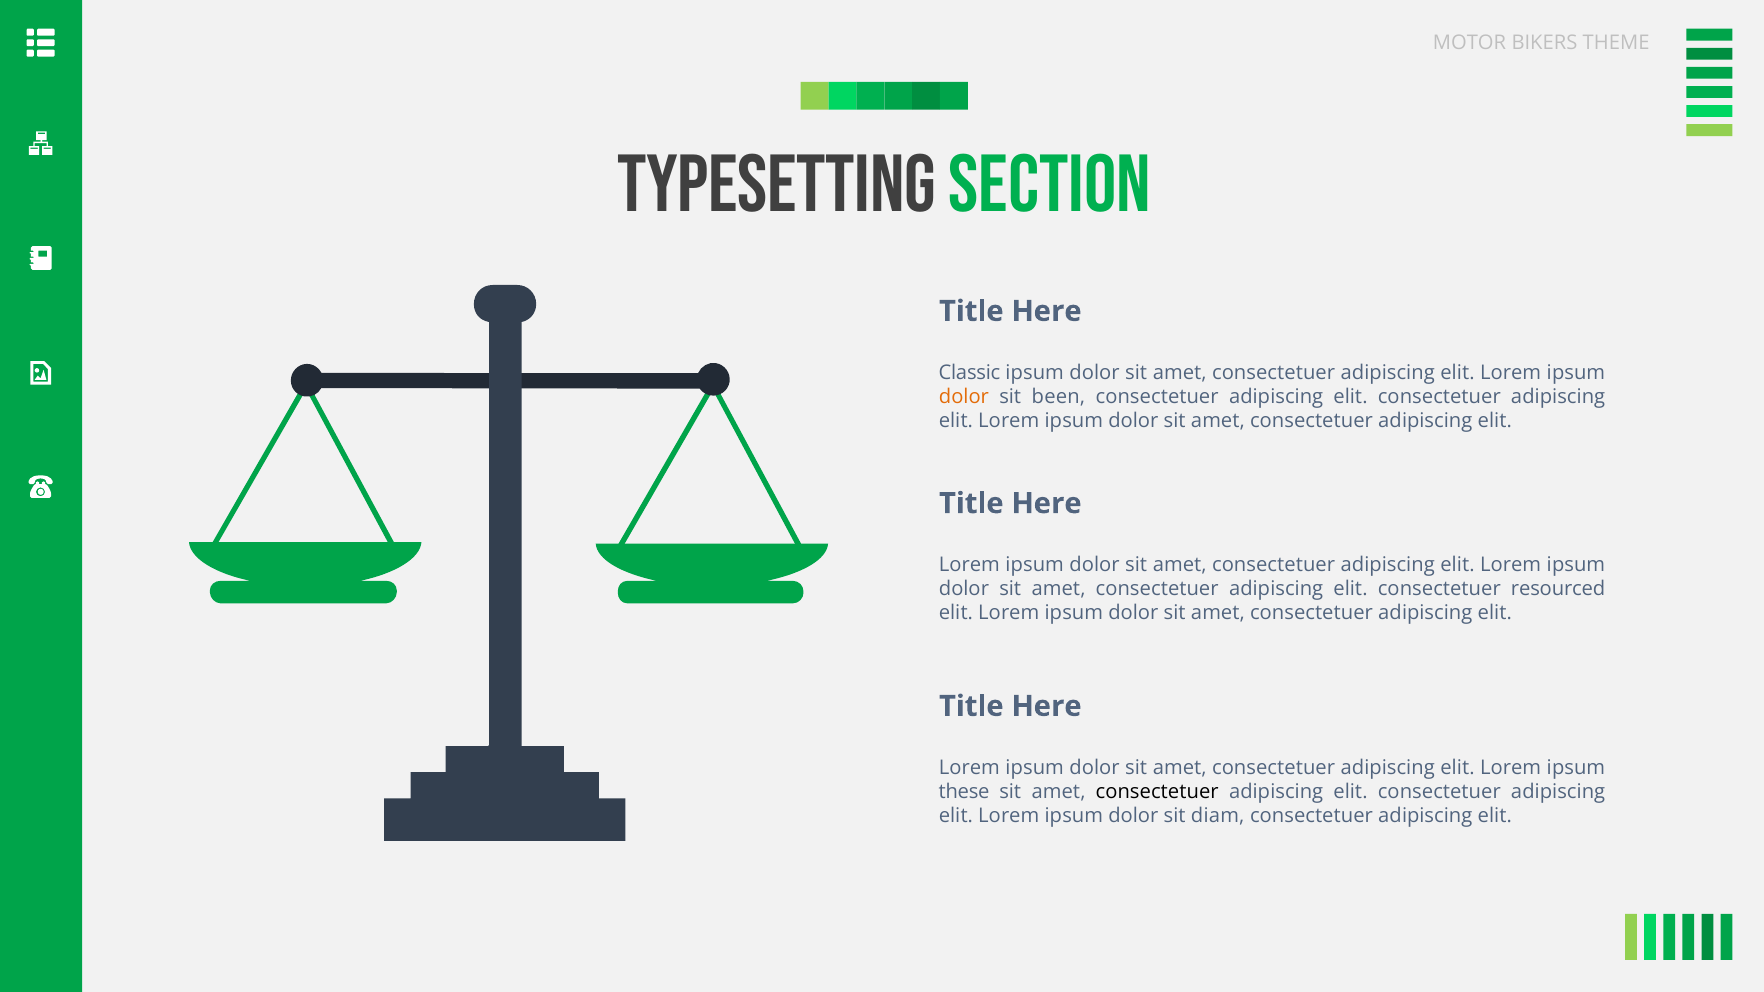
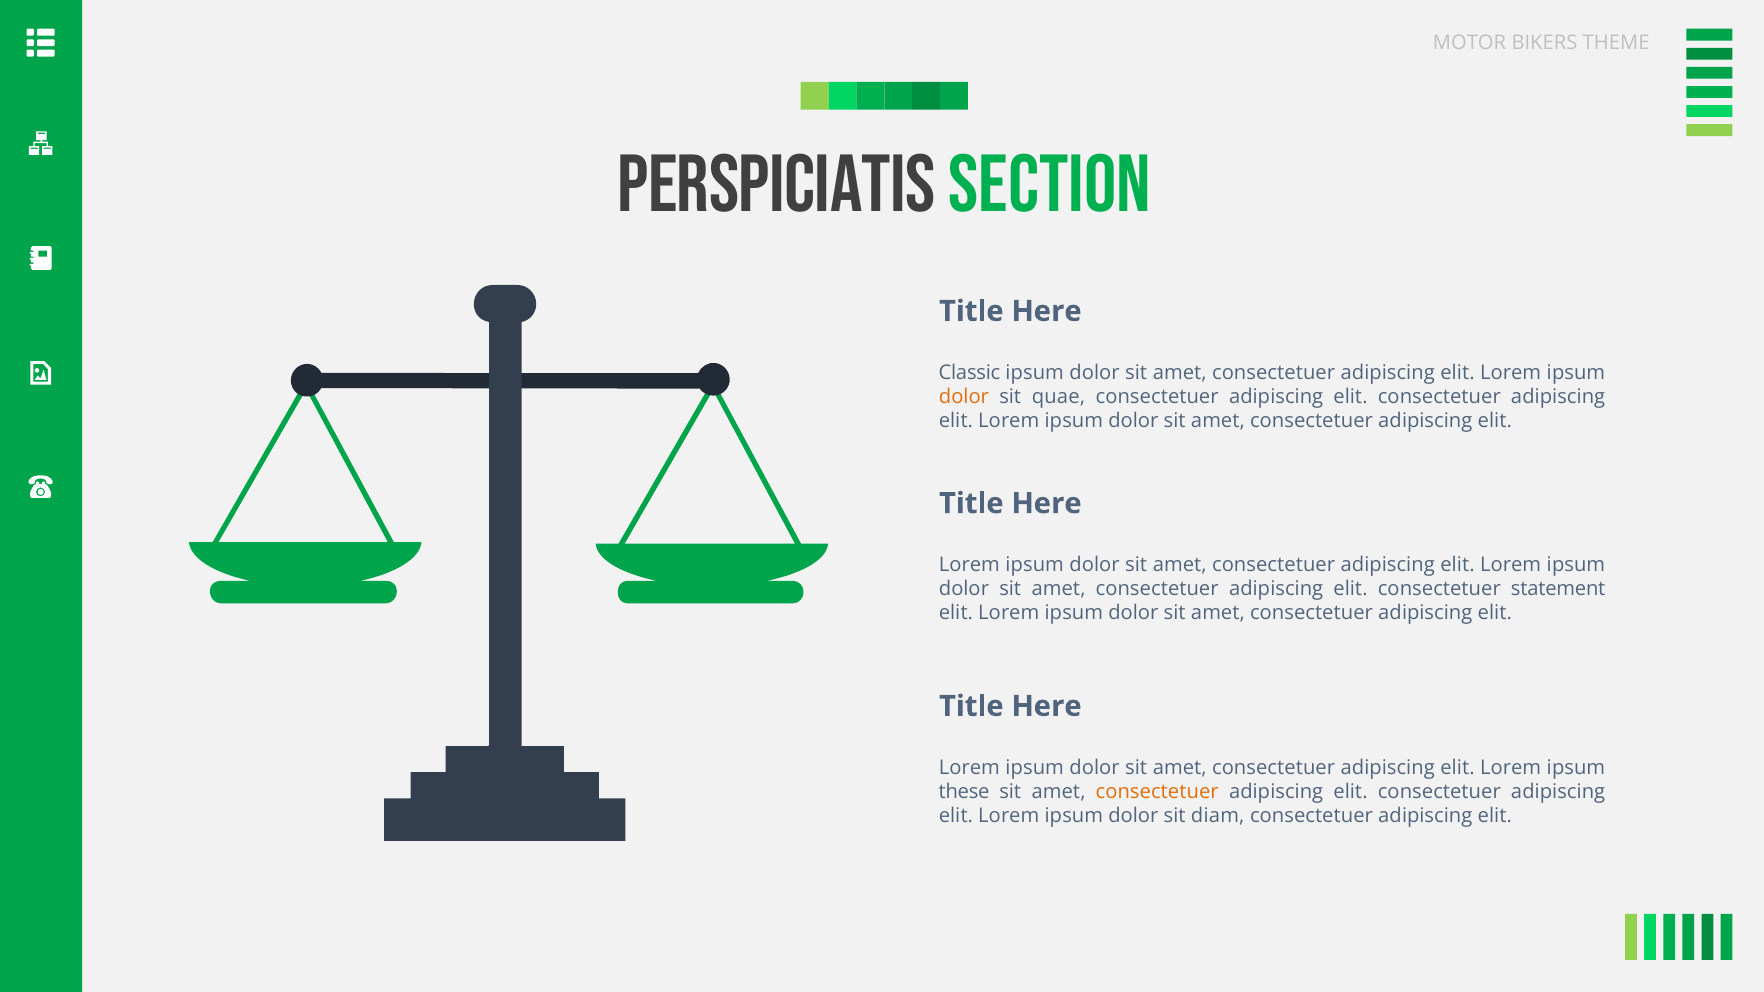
Typesetting: Typesetting -> Perspiciatis (777, 185)
been: been -> quae (1058, 397)
resourced: resourced -> statement (1558, 589)
consectetuer colour: black -> orange (1157, 792)
